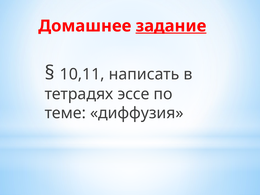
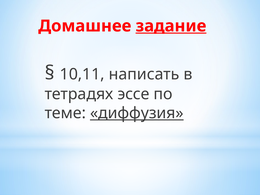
диффузия underline: none -> present (137, 113)
